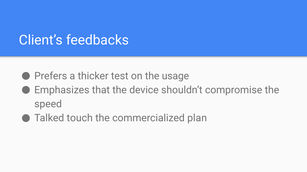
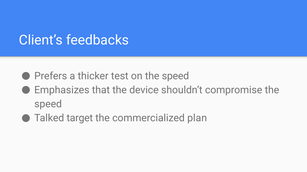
on the usage: usage -> speed (175, 76)
touch: touch -> target (80, 119)
